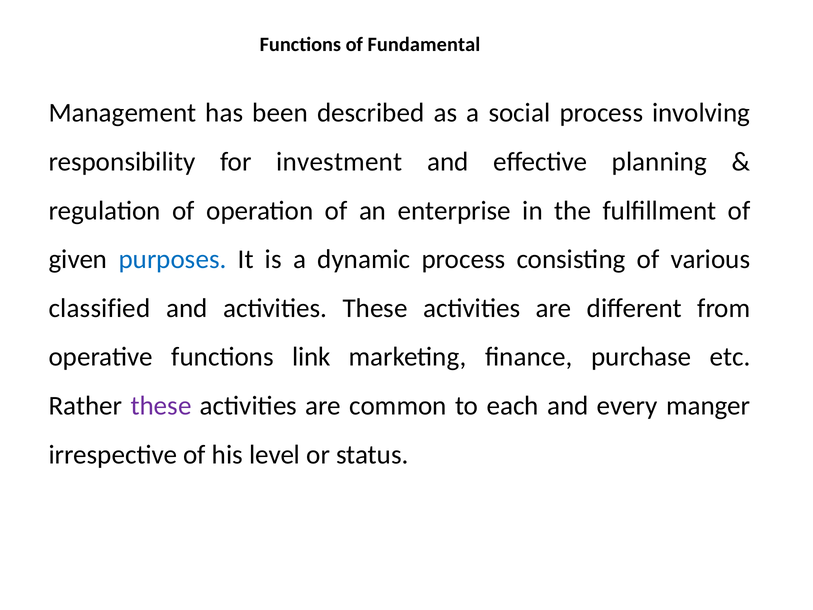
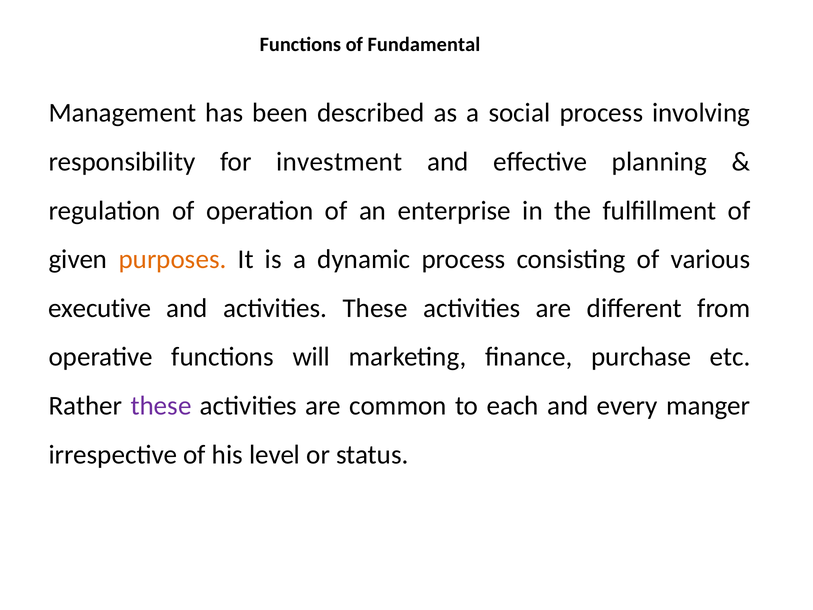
purposes colour: blue -> orange (173, 259)
classified: classified -> executive (100, 308)
link: link -> will (311, 357)
